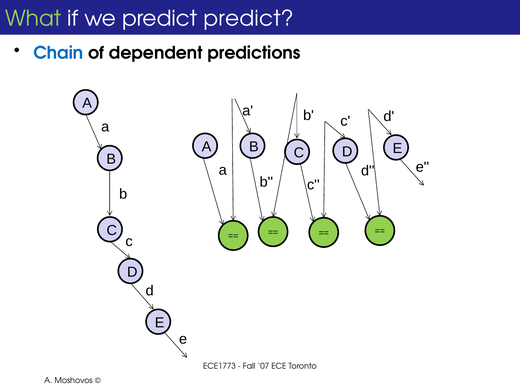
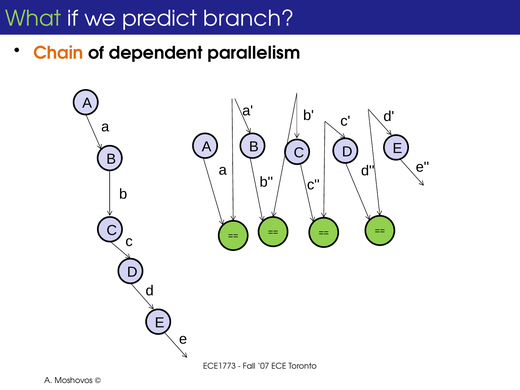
predict predict: predict -> branch (249, 19)
Chain colour: blue -> orange (58, 53)
predictions: predictions -> parallelism (254, 53)
